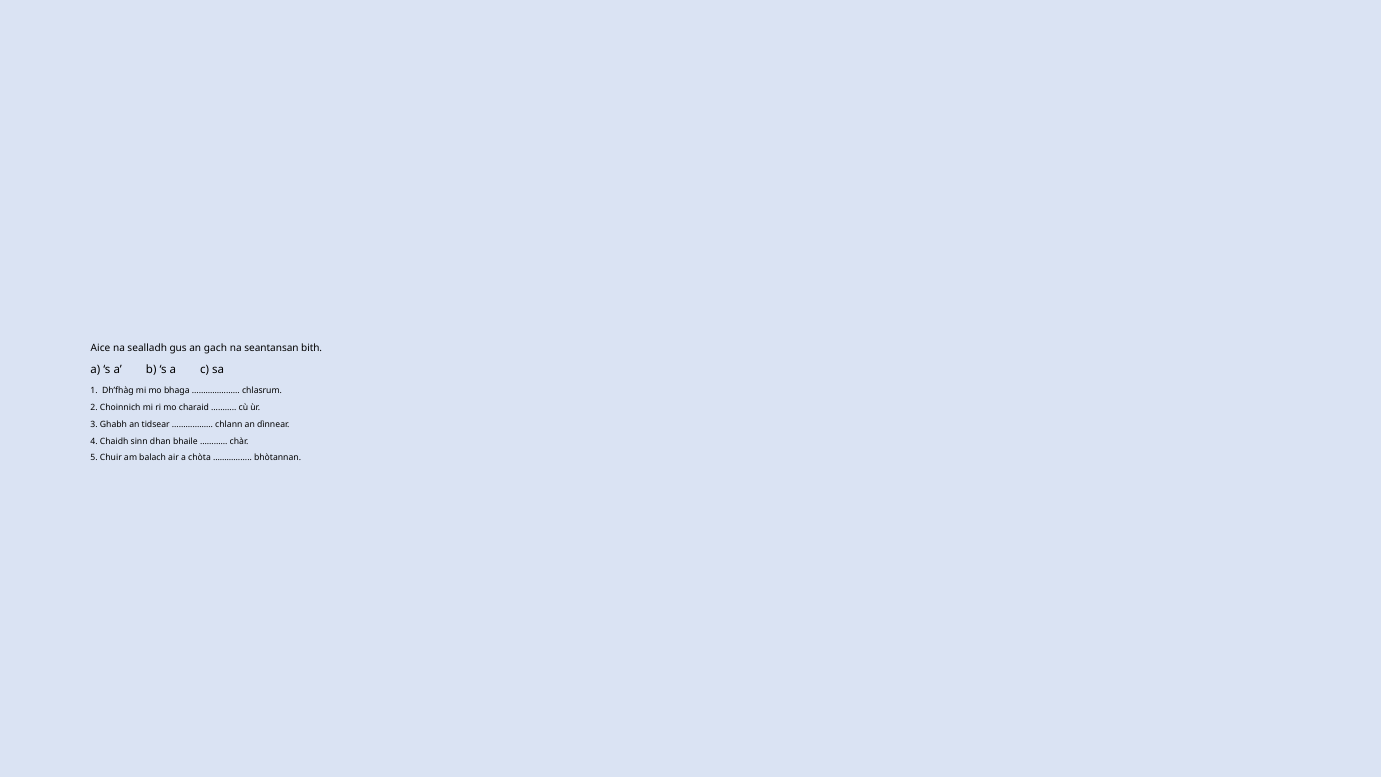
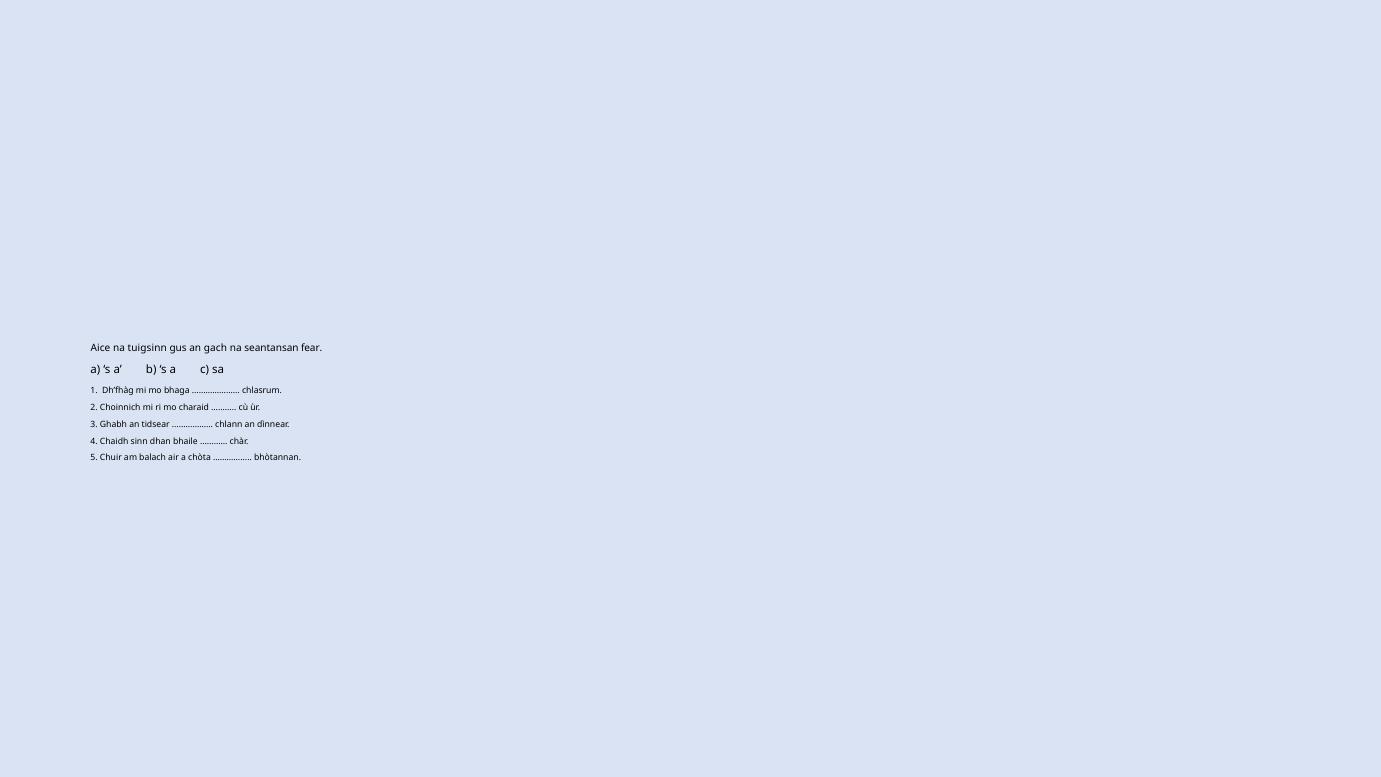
sealladh: sealladh -> tuigsinn (147, 348)
bith: bith -> fear (312, 348)
